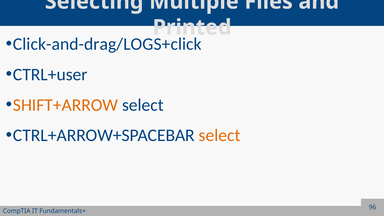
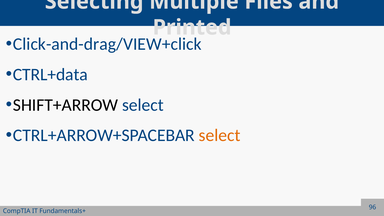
Click-and-drag/LOGS+click: Click-and-drag/LOGS+click -> Click-and-drag/VIEW+click (107, 44)
CTRL+user: CTRL+user -> CTRL+data (50, 75)
SHIFT+ARROW colour: orange -> black (66, 105)
